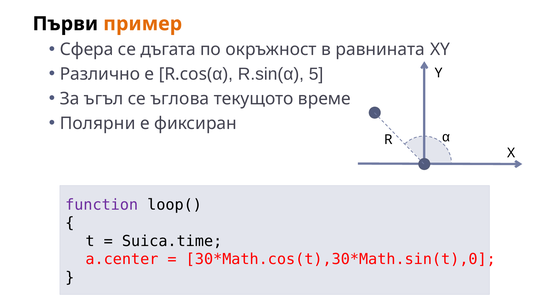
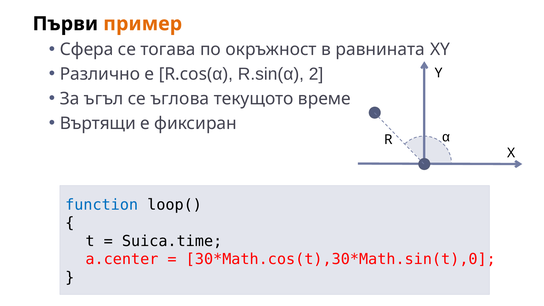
дъгата: дъгата -> тогава (168, 50)
5: 5 -> 2 (316, 74)
Полярни: Полярни -> Въртящи (98, 123)
function colour: purple -> blue (102, 205)
